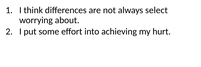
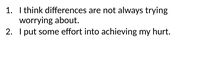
select: select -> trying (156, 10)
